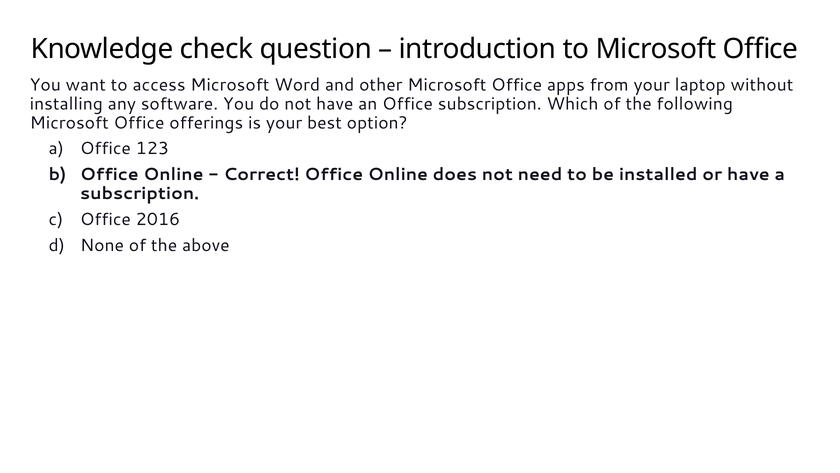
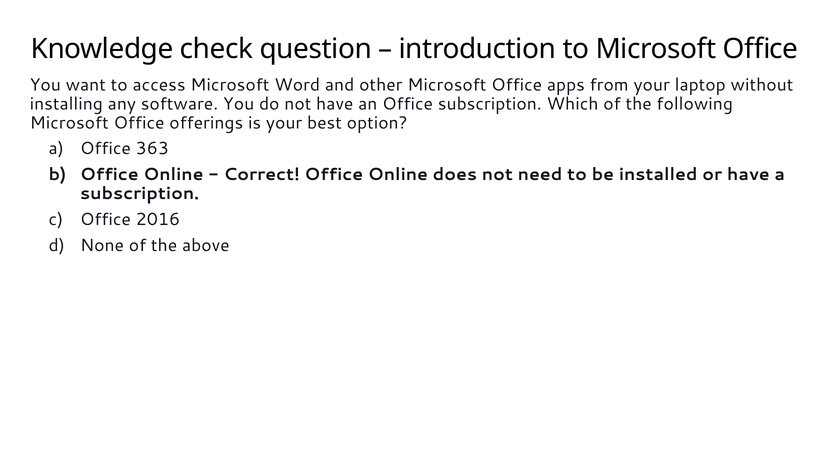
123: 123 -> 363 (152, 148)
